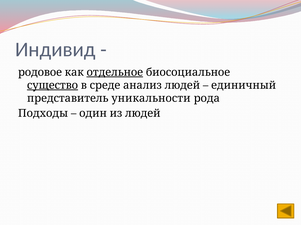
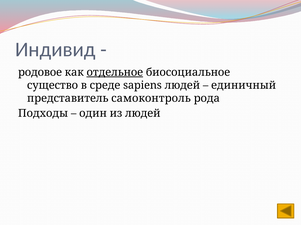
существо underline: present -> none (53, 86)
анализ: анализ -> sapiens (142, 86)
уникальности: уникальности -> самоконтроль (151, 99)
